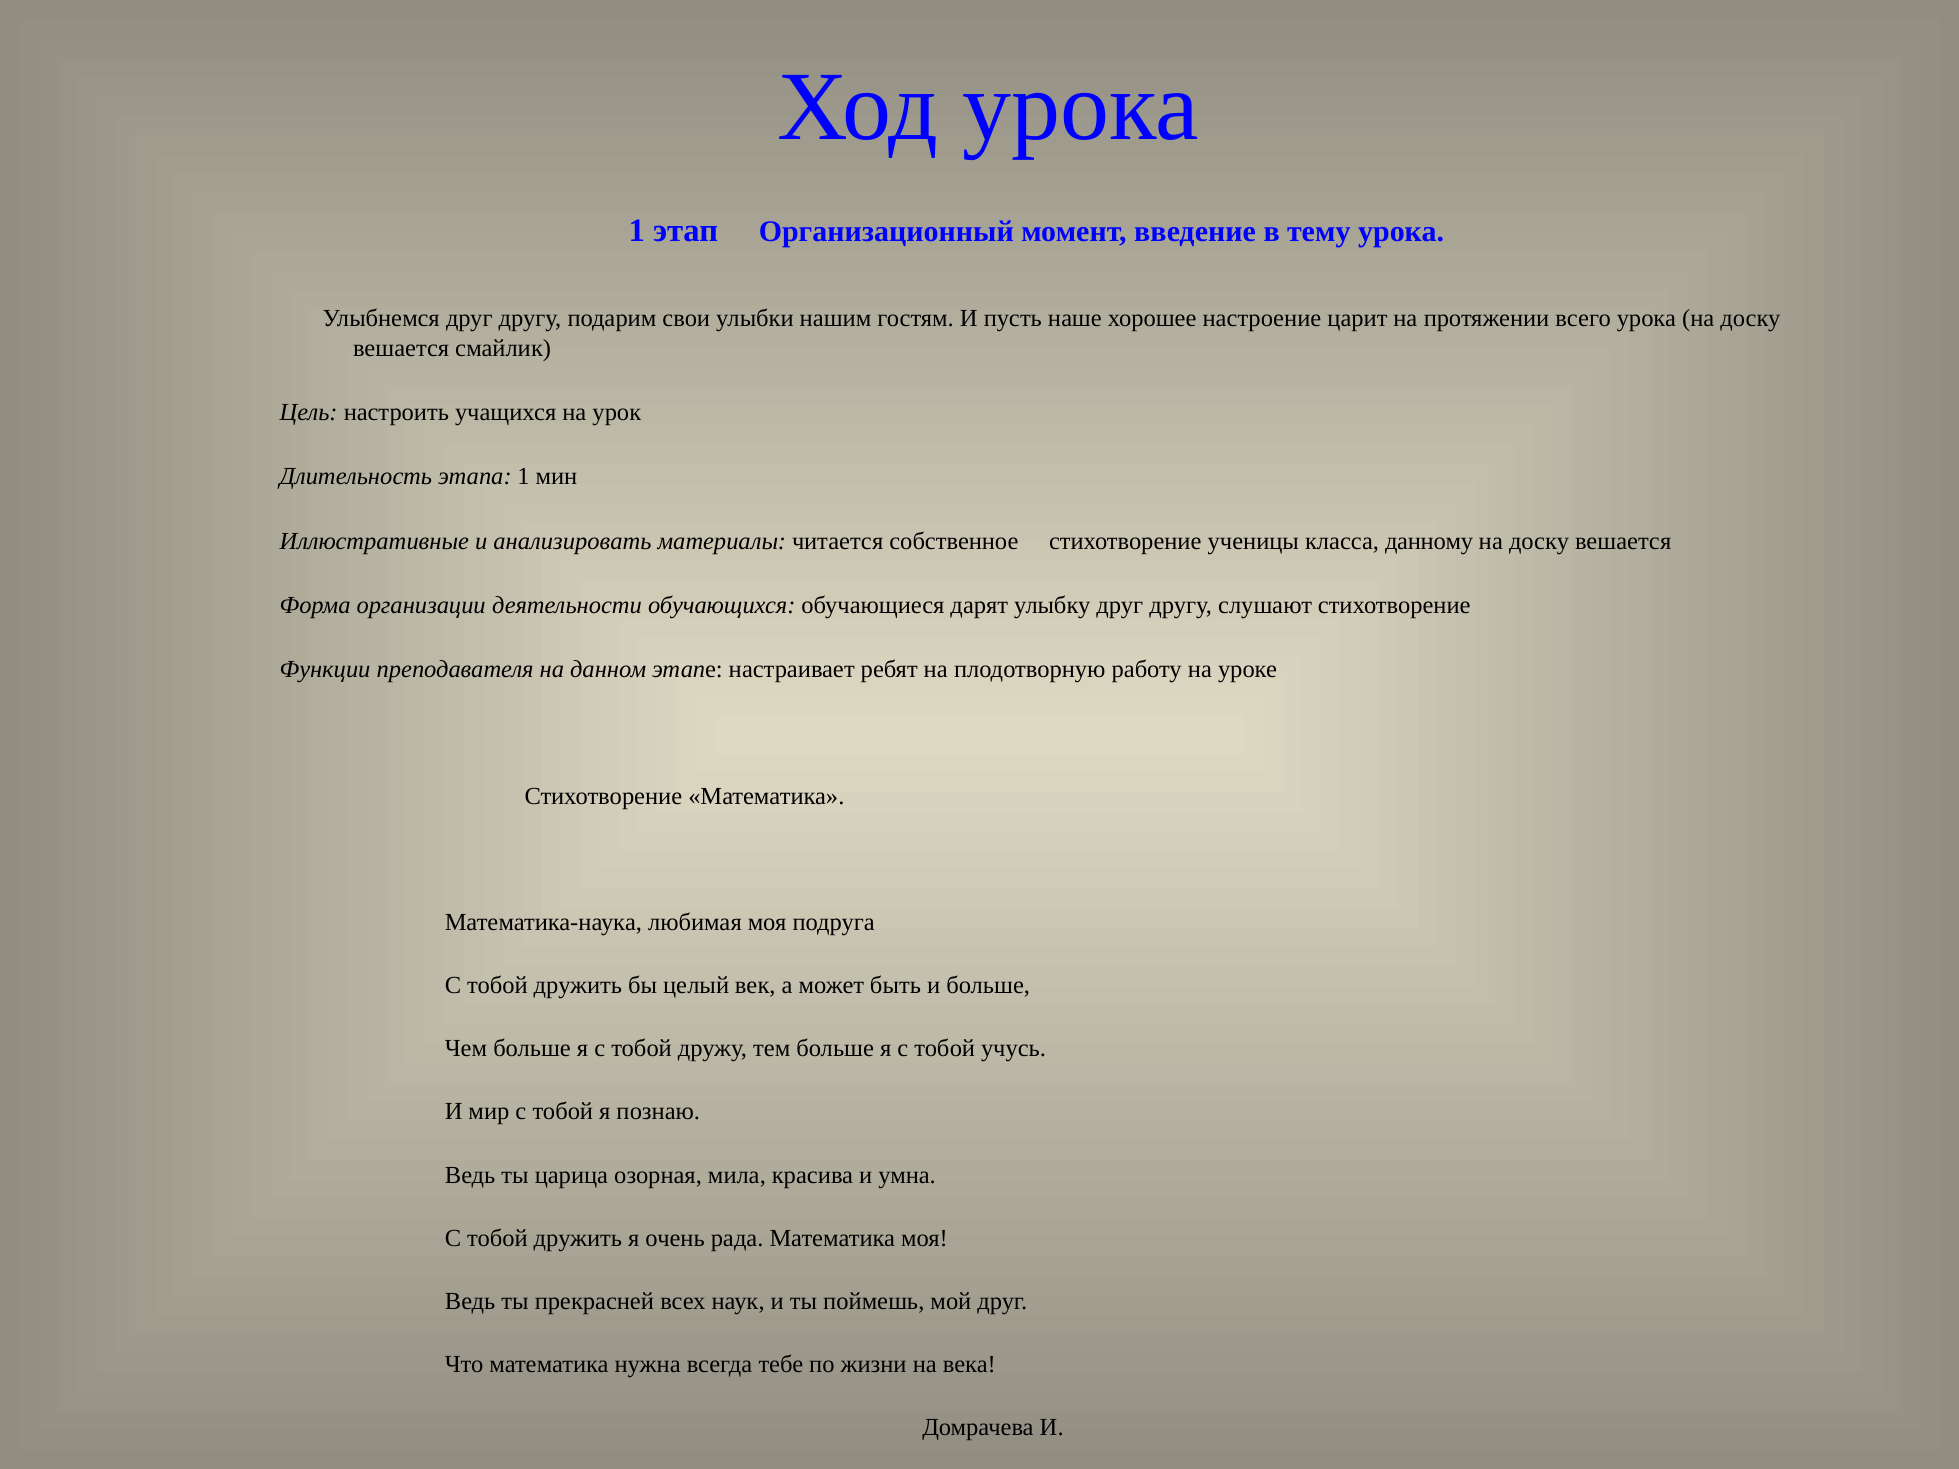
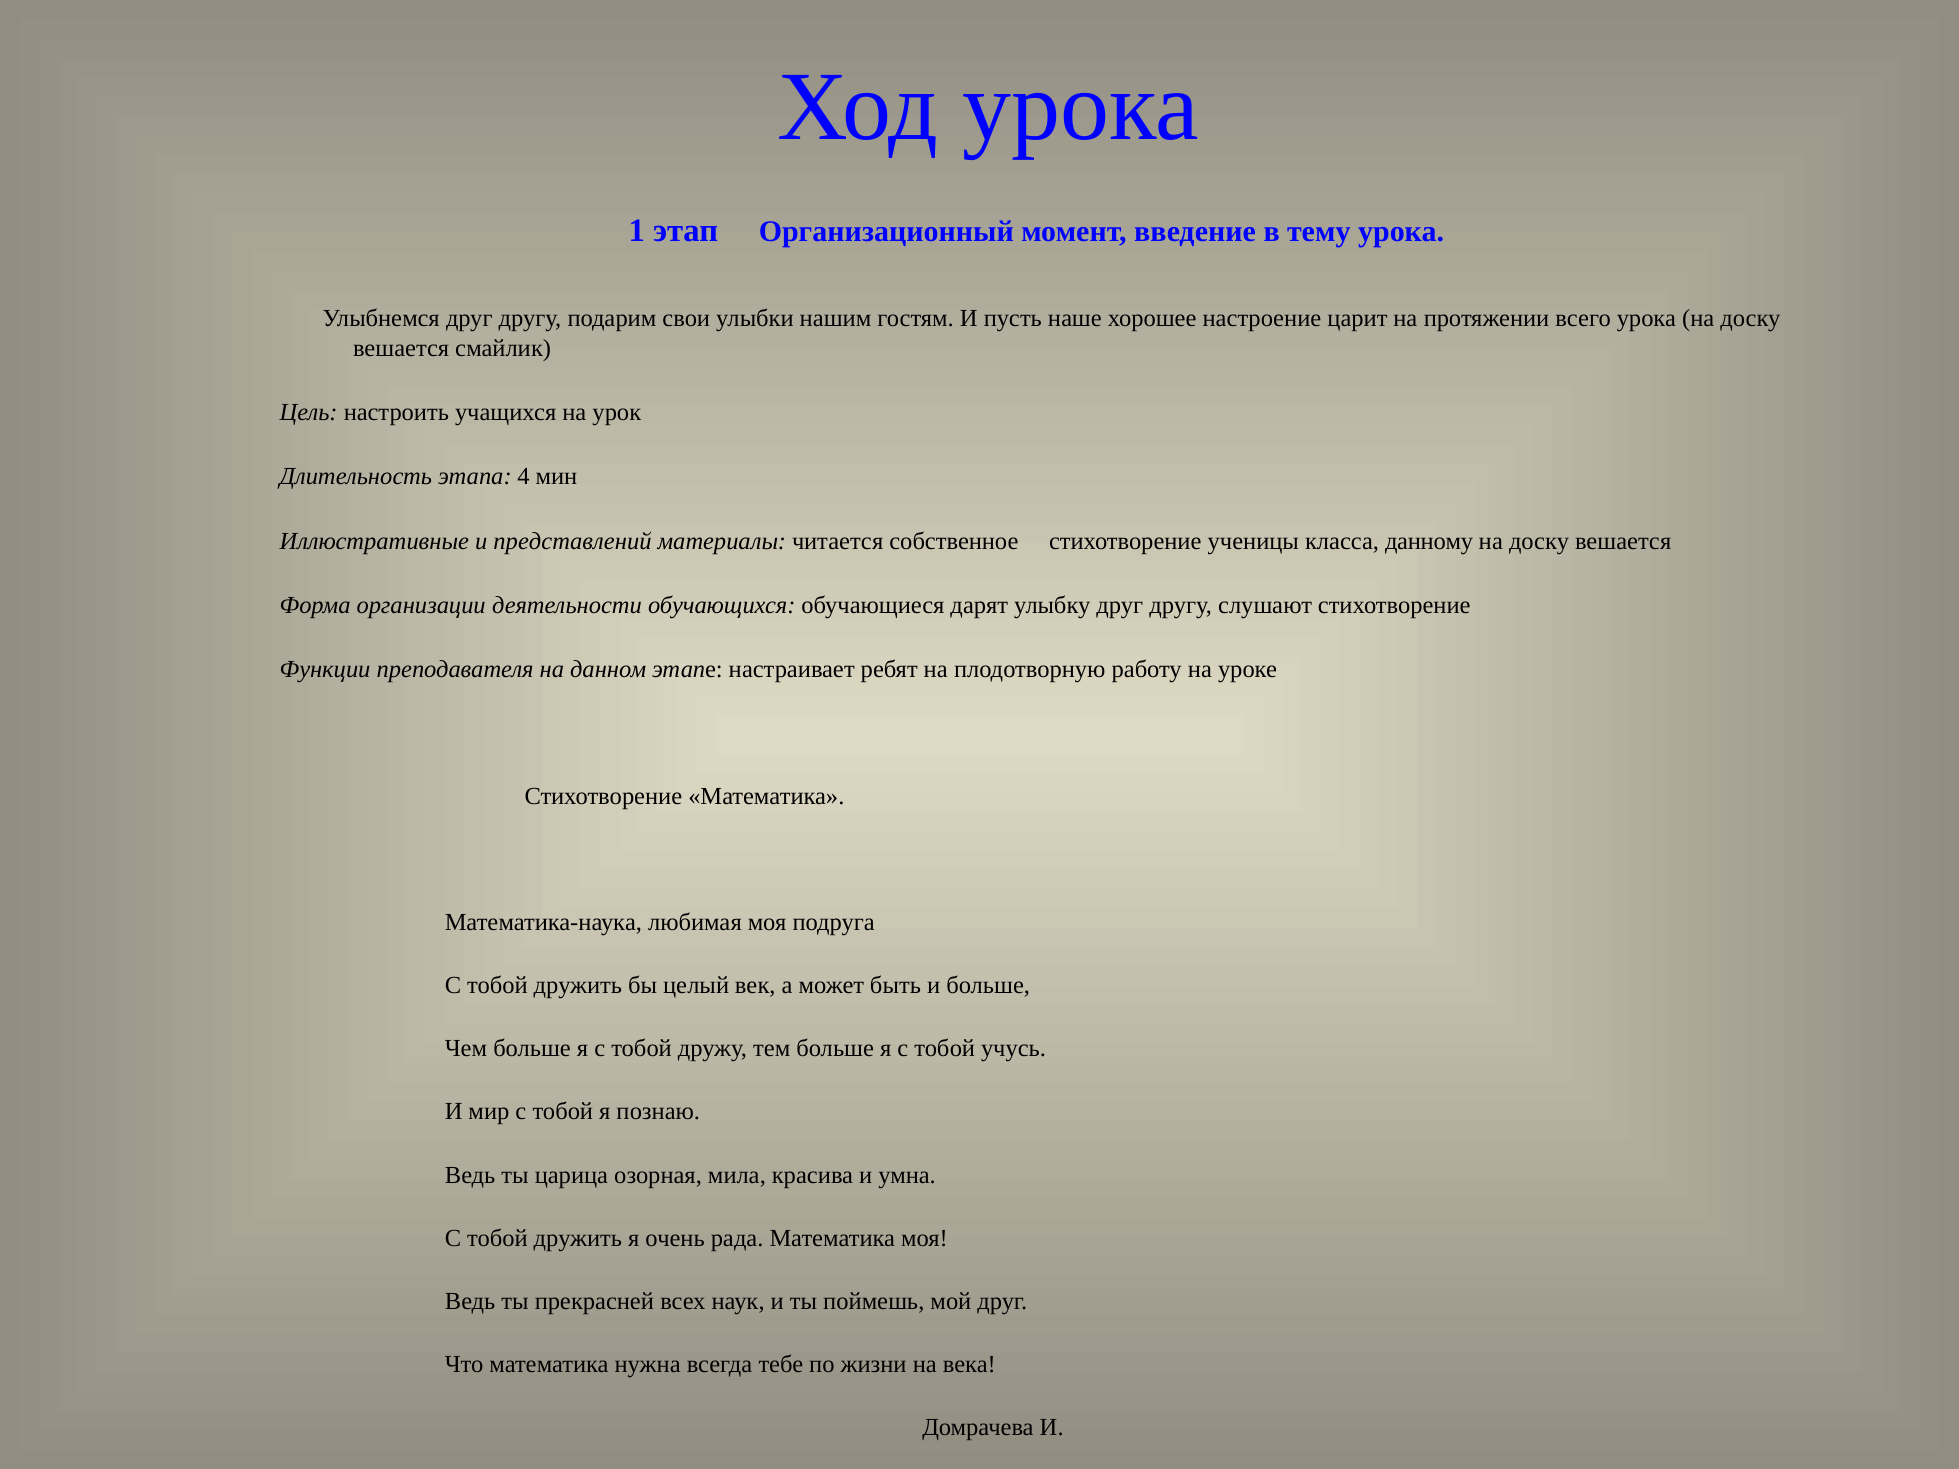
этапа 1: 1 -> 4 (524, 477)
анализировать: анализировать -> представлений (573, 541)
